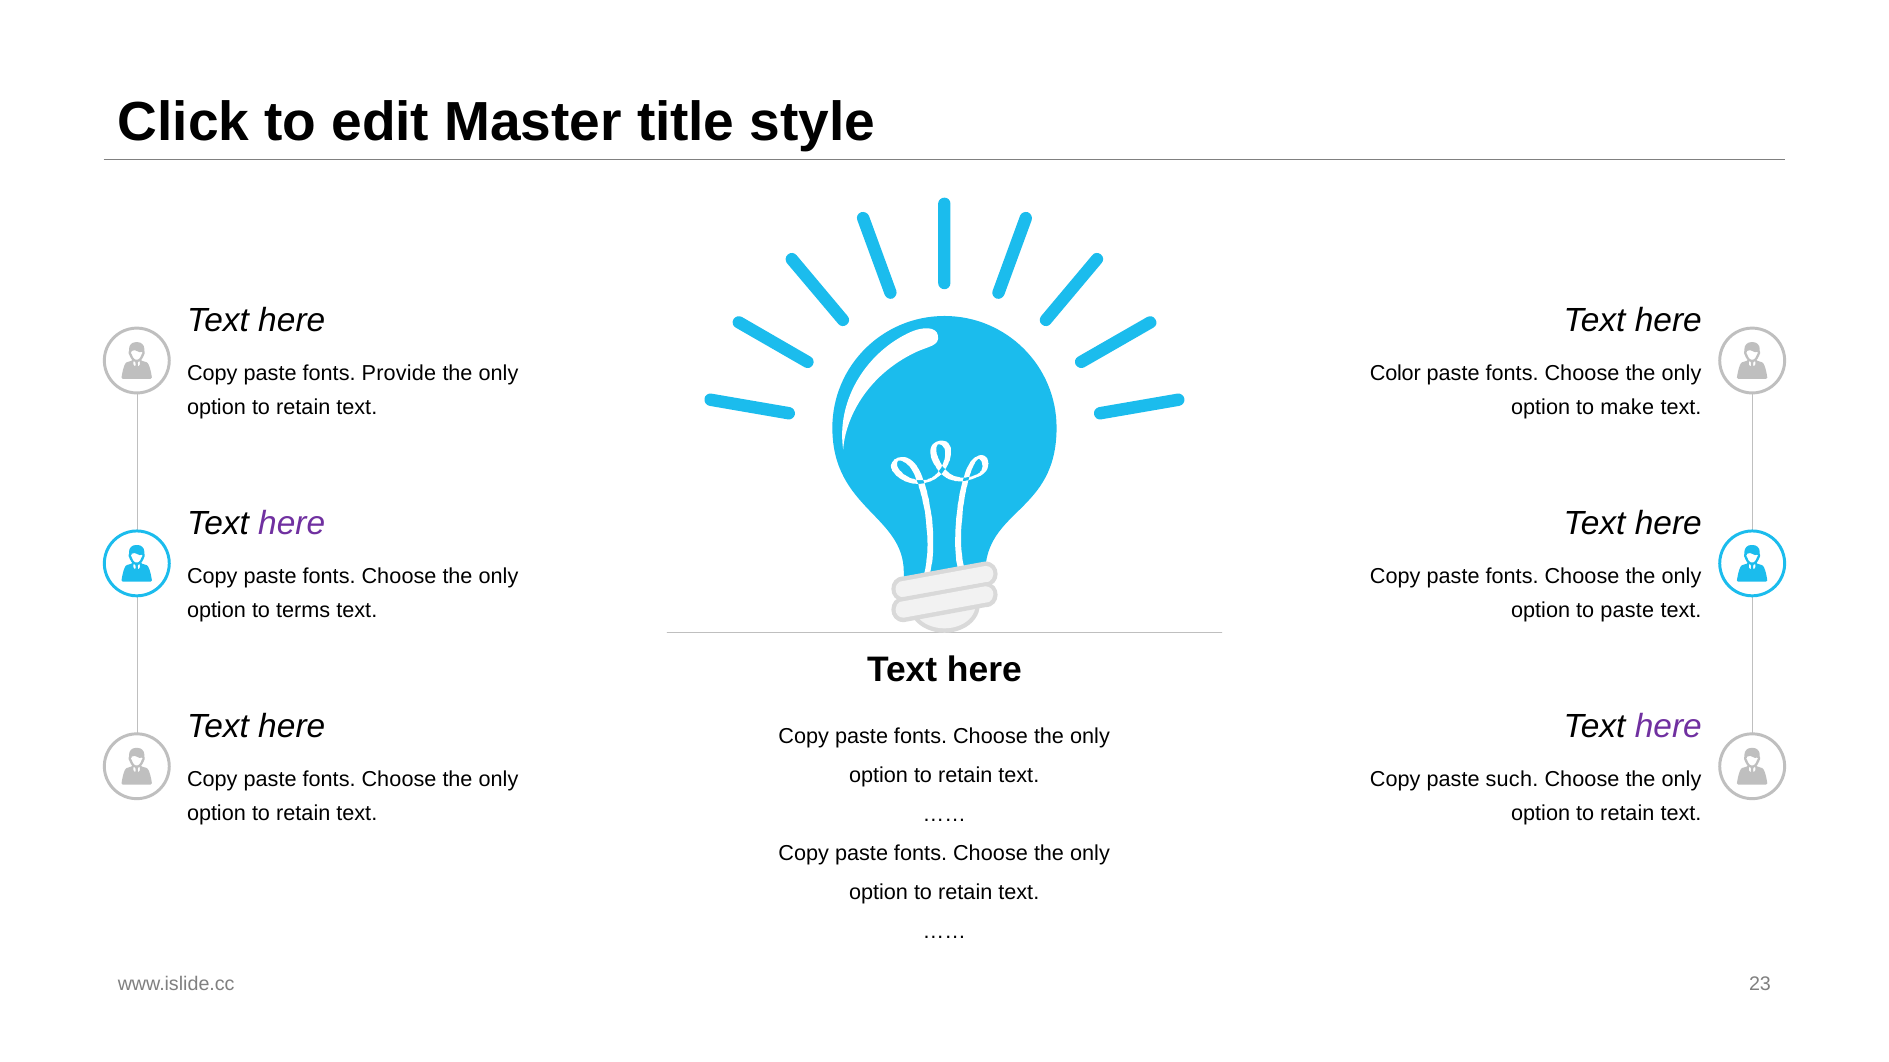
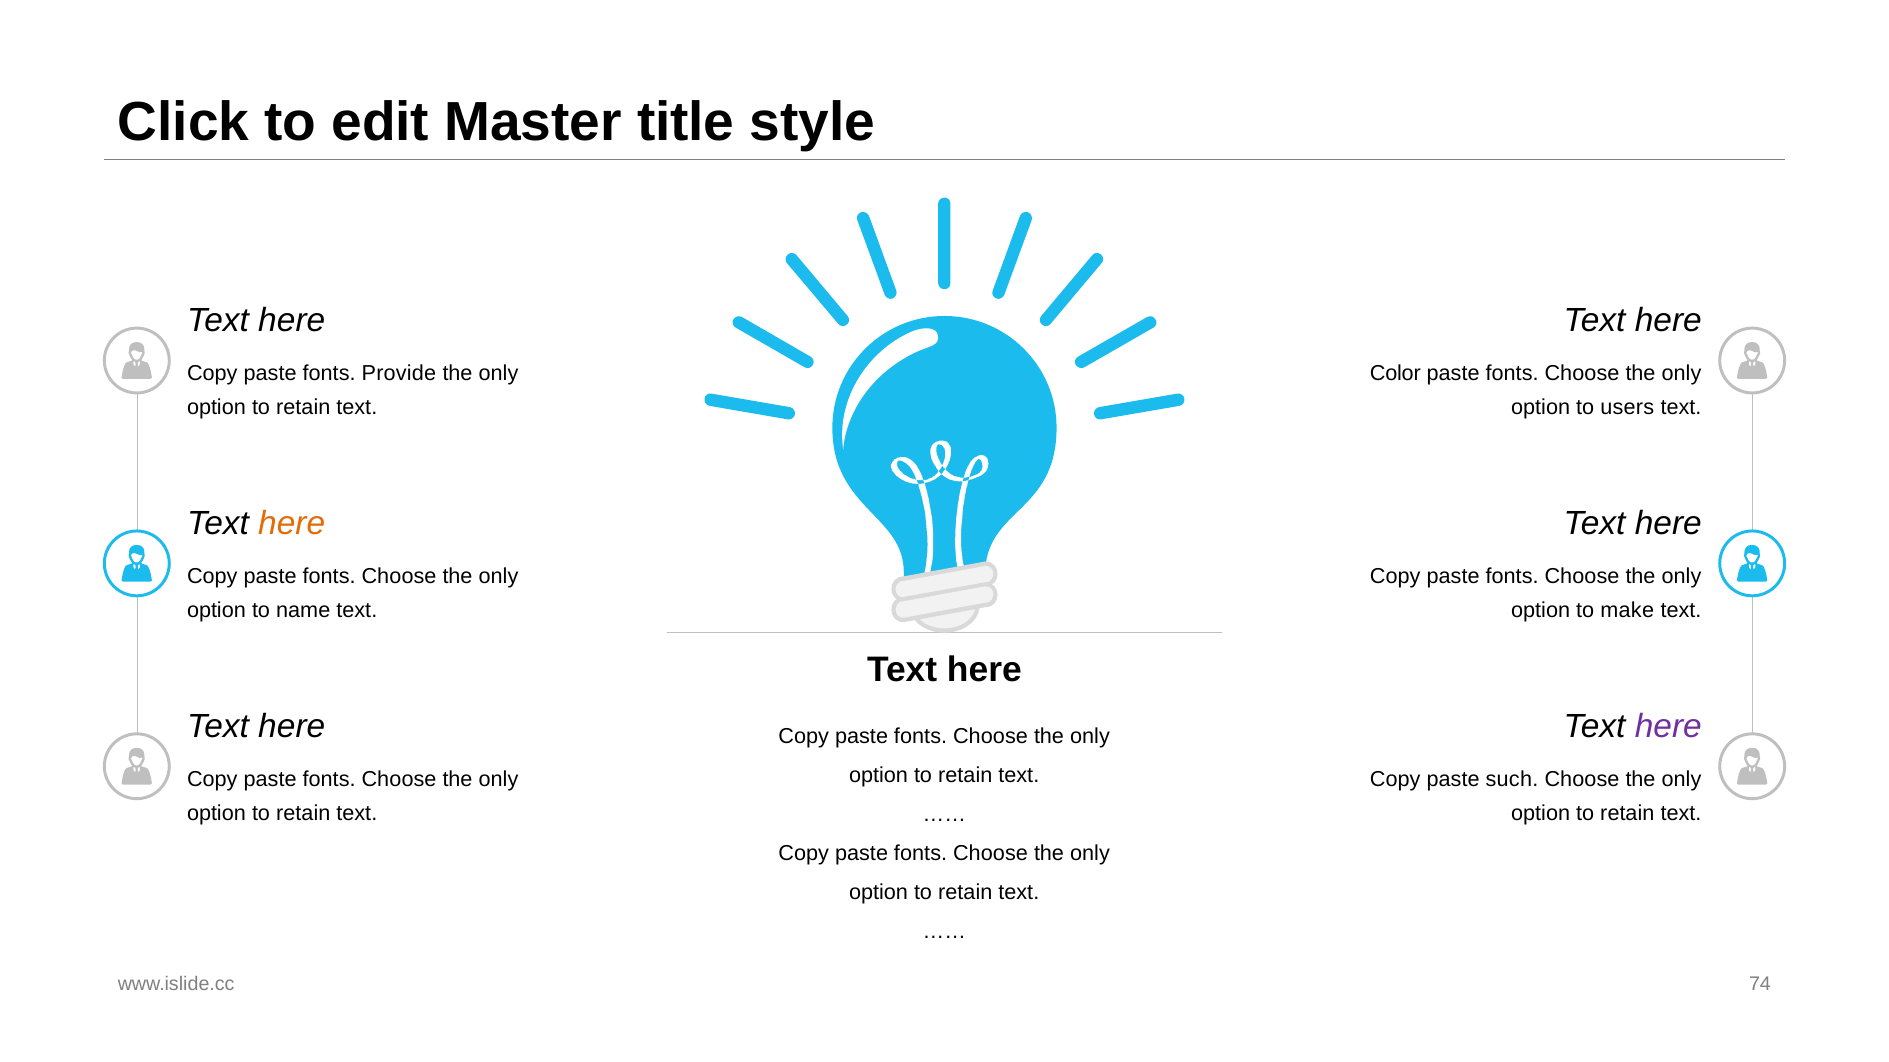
make: make -> users (1627, 408)
here colour: purple -> orange (292, 524)
terms: terms -> name (303, 611)
to paste: paste -> make (1627, 611)
23: 23 -> 74 (1760, 984)
